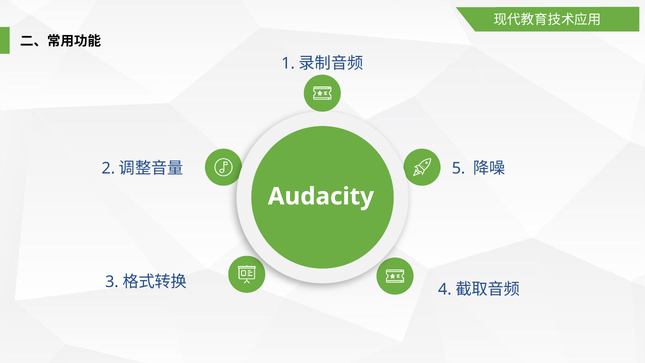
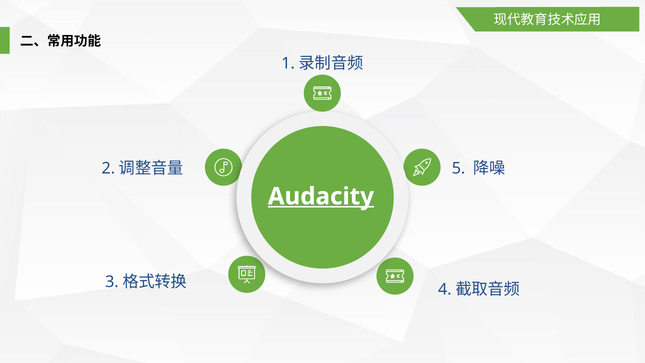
Audacity underline: none -> present (321, 196)
